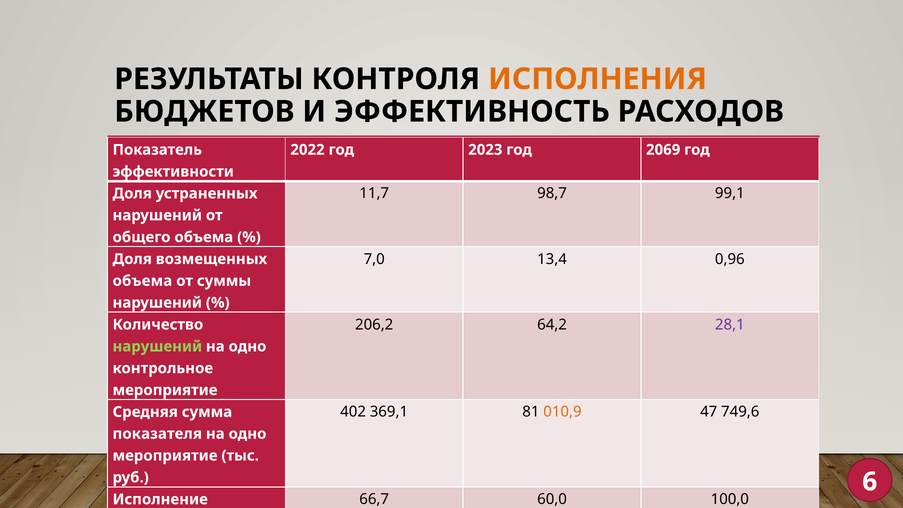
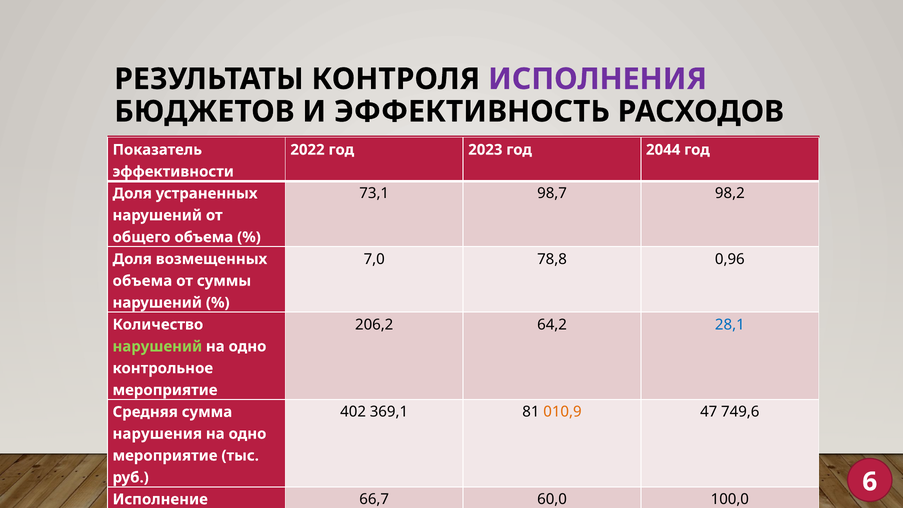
ИСПОЛНЕНИЯ colour: orange -> purple (598, 79)
2069: 2069 -> 2044 (663, 150)
11,7: 11,7 -> 73,1 (374, 193)
99,1: 99,1 -> 98,2 (730, 193)
13,4: 13,4 -> 78,8 (552, 259)
28,1 colour: purple -> blue (730, 325)
показателя: показателя -> нарушения (157, 434)
